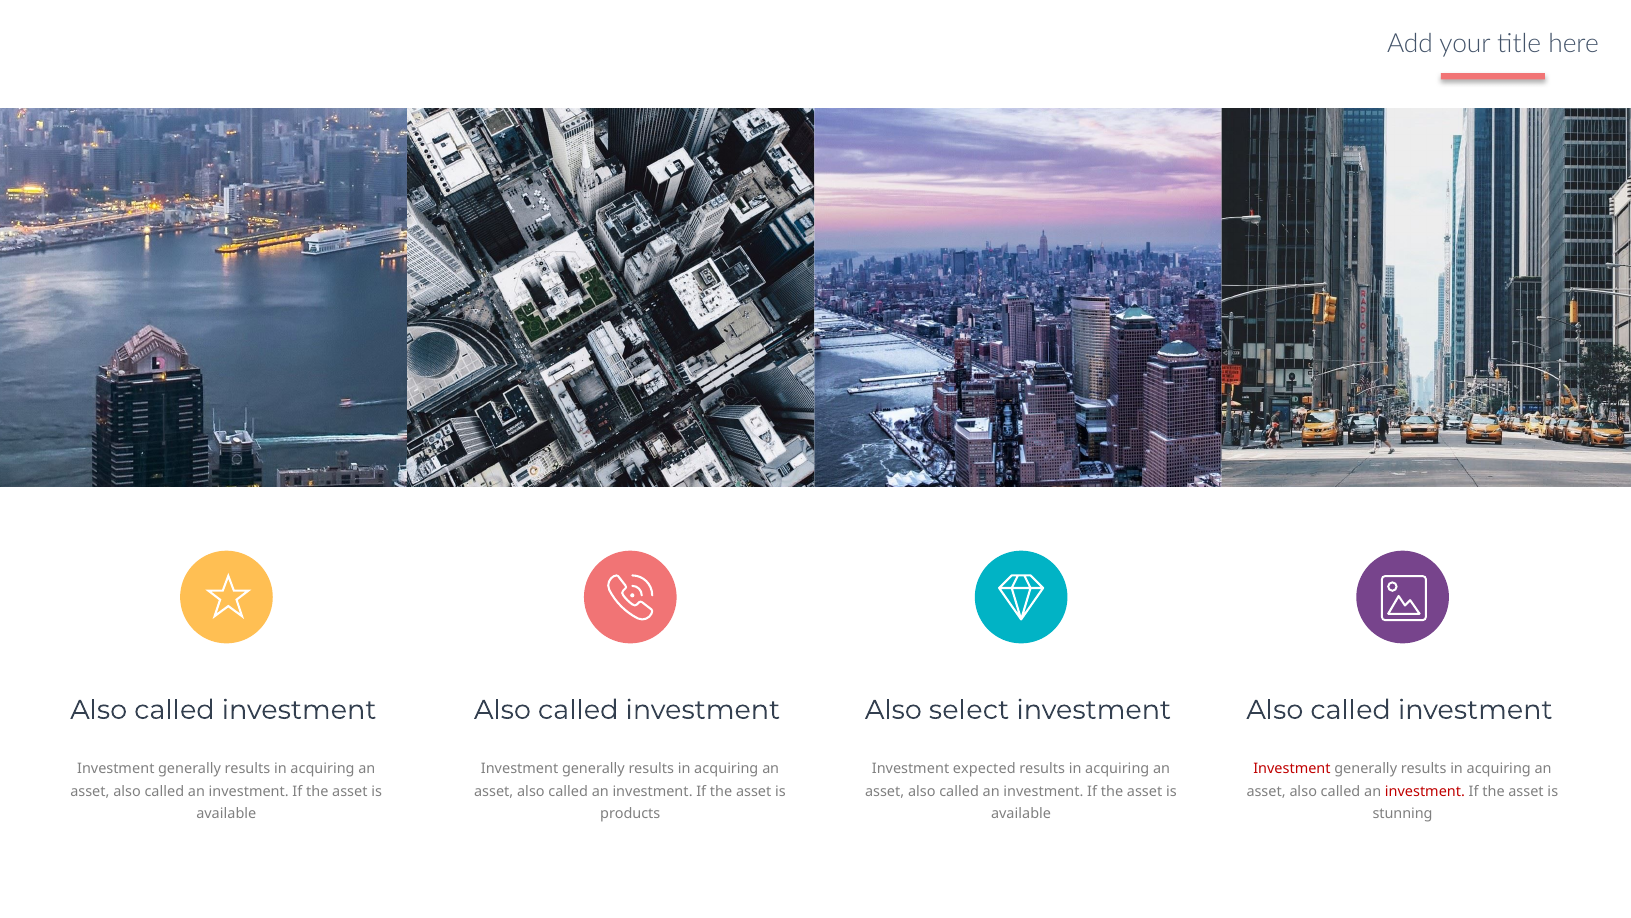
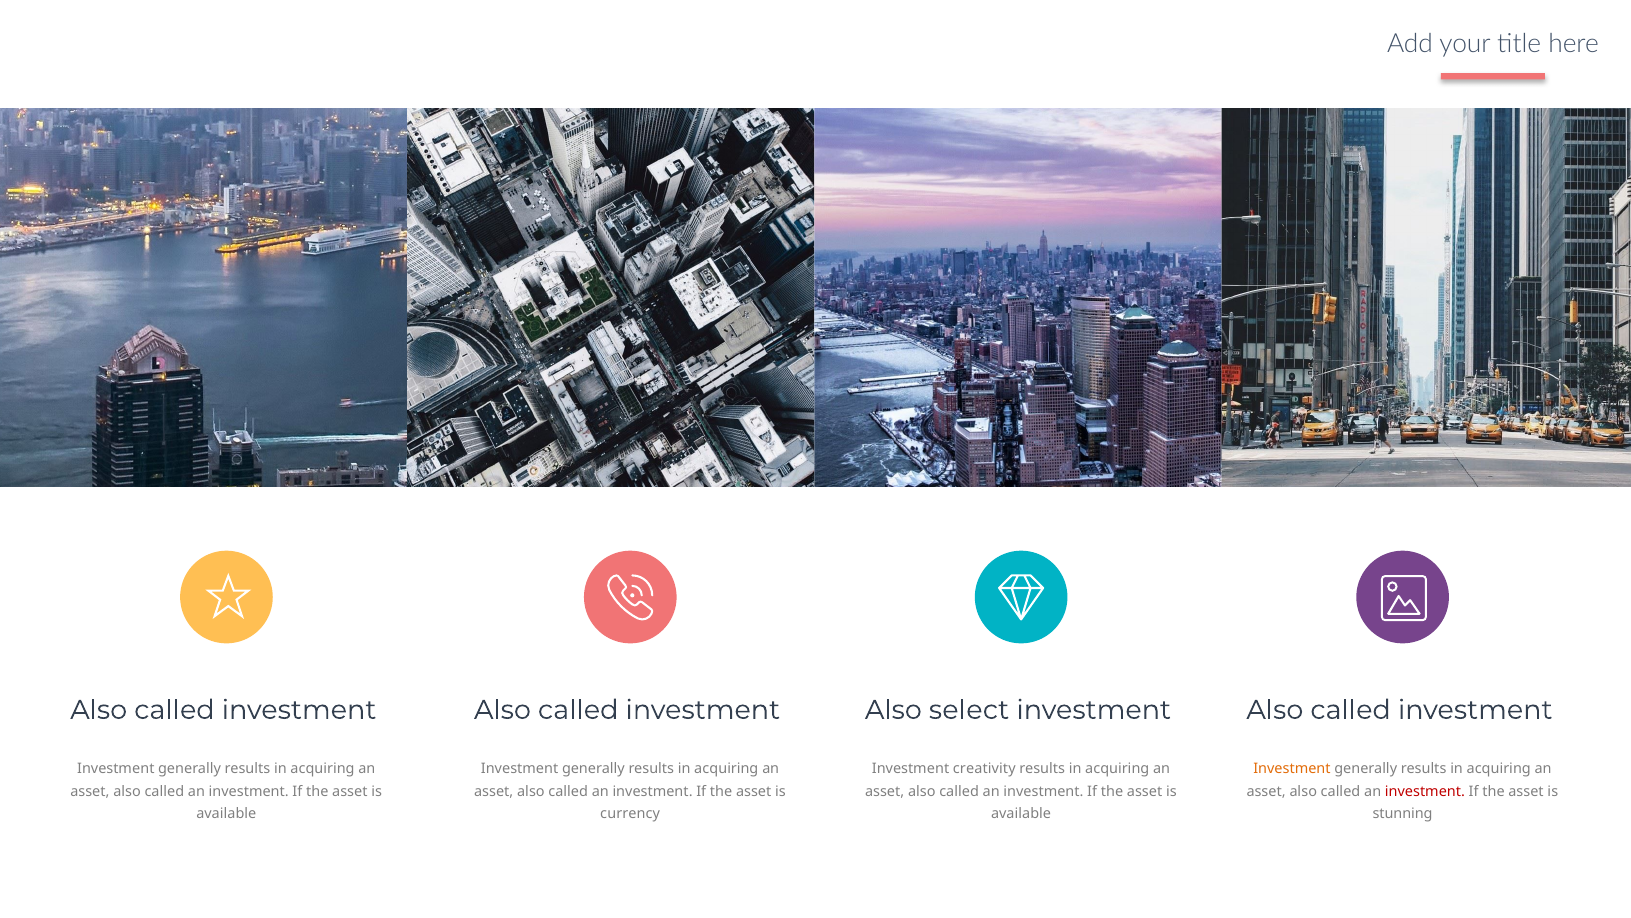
expected: expected -> creativity (984, 769)
Investment colour: red -> orange (1292, 769)
products: products -> currency (630, 814)
